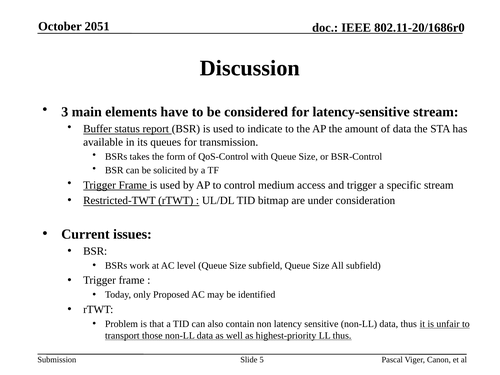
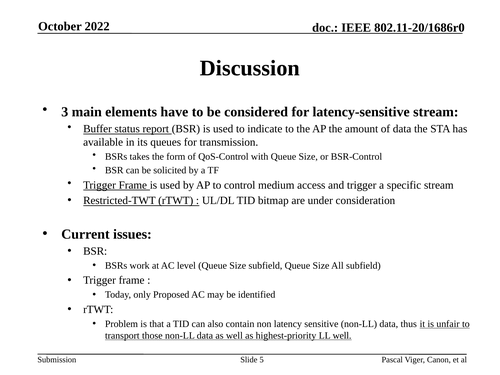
2051: 2051 -> 2022 (97, 27)
LL thus: thus -> well (342, 336)
